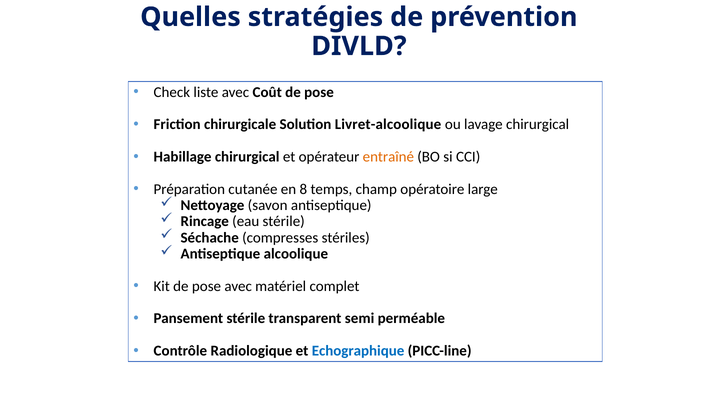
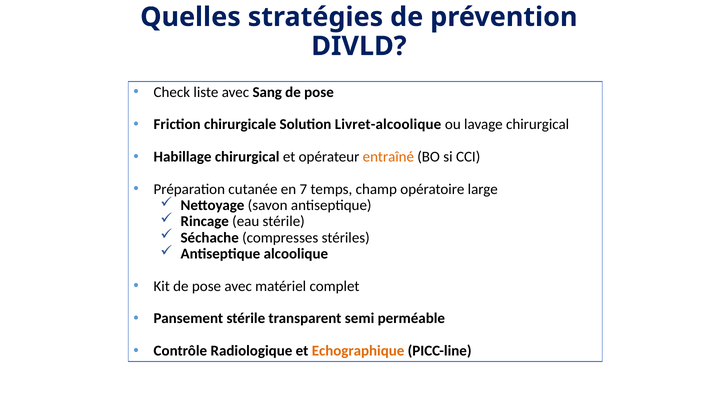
Coût: Coût -> Sang (267, 92)
8: 8 -> 7 (303, 189)
Echographique colour: blue -> orange (358, 351)
